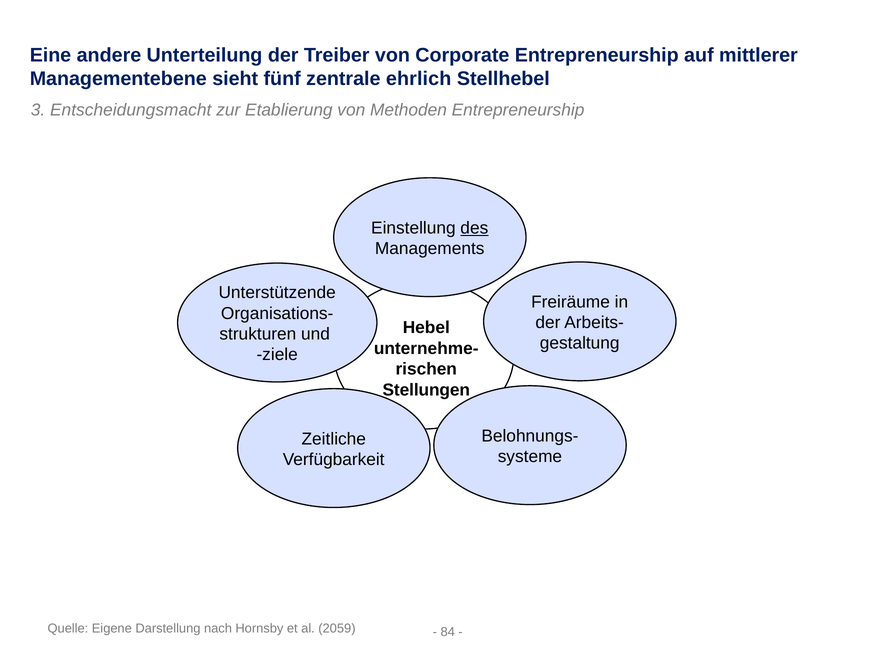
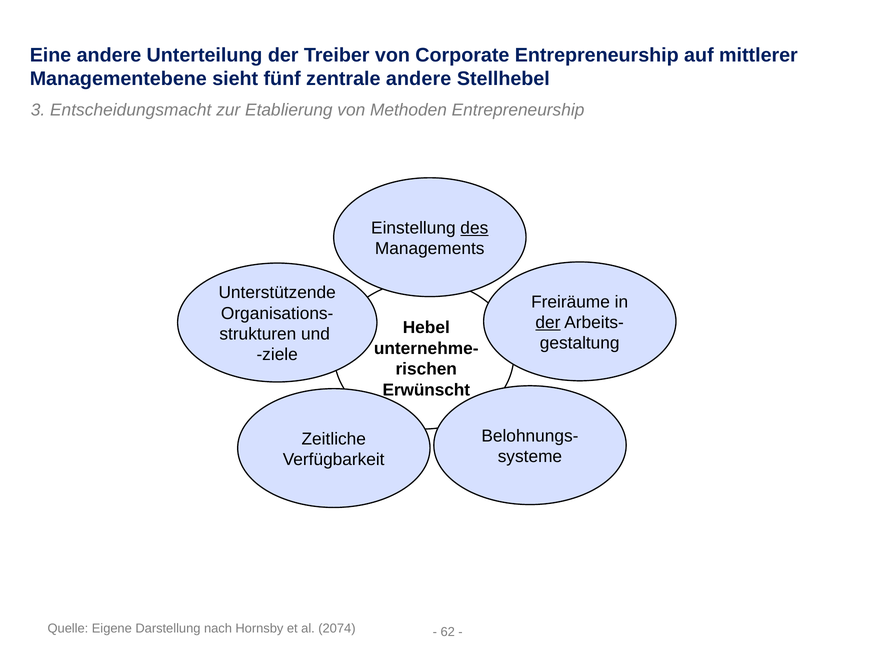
zentrale ehrlich: ehrlich -> andere (419, 79)
der underline: none -> present (548, 323)
Stellungen: Stellungen -> Erwünscht (426, 390)
2059: 2059 -> 2074 (337, 629)
84: 84 -> 62 (448, 632)
